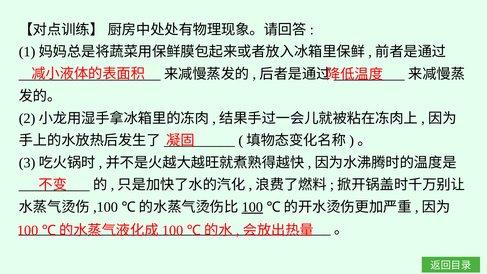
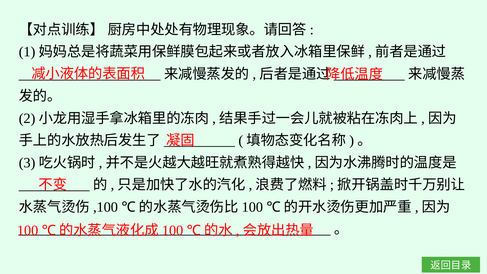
100 underline: present -> none (252, 207)
